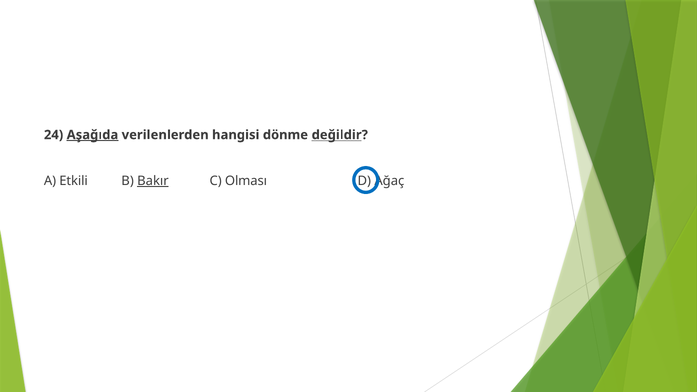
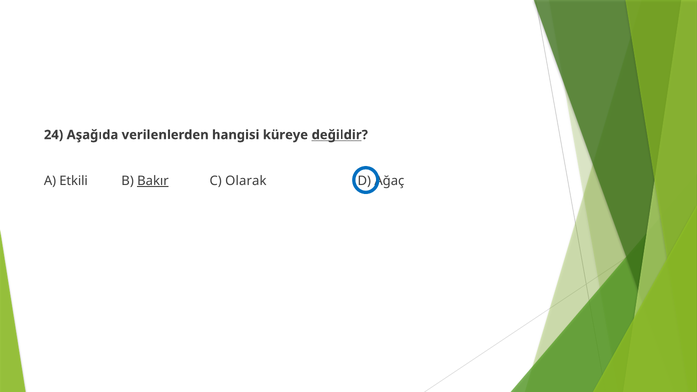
Aşağıda underline: present -> none (92, 135)
dönme: dönme -> küreye (285, 135)
Olması: Olması -> Olarak (246, 181)
